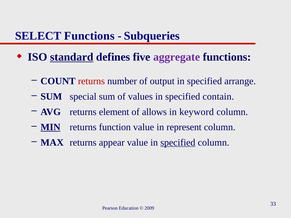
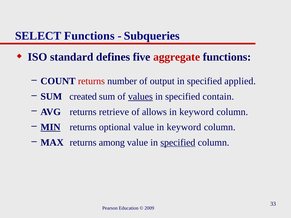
standard underline: present -> none (72, 57)
aggregate colour: purple -> red (177, 57)
arrange: arrange -> applied (240, 81)
special: special -> created (83, 97)
values underline: none -> present (140, 97)
element: element -> retrieve (114, 112)
function: function -> optional (115, 127)
value in represent: represent -> keyword (184, 127)
appear: appear -> among (112, 143)
